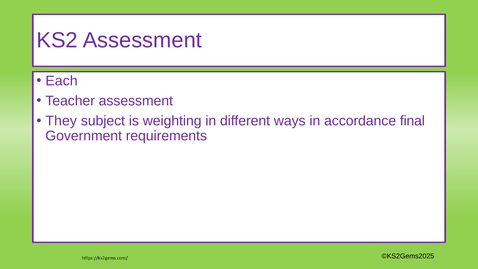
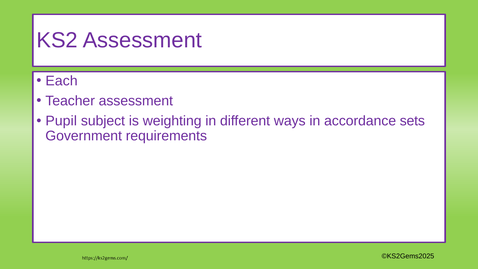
They: They -> Pupil (61, 121)
final: final -> sets (412, 121)
